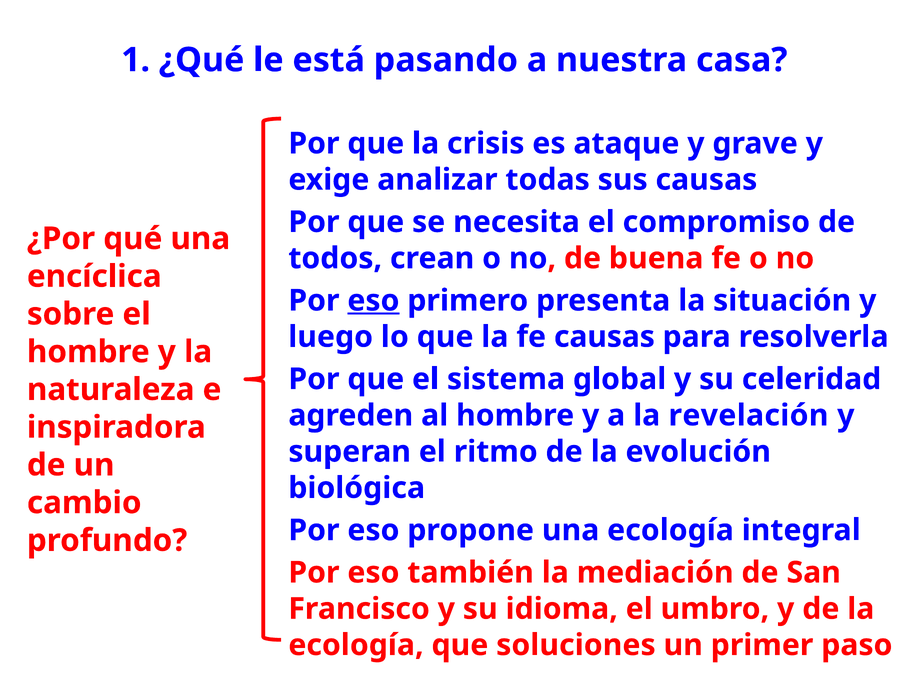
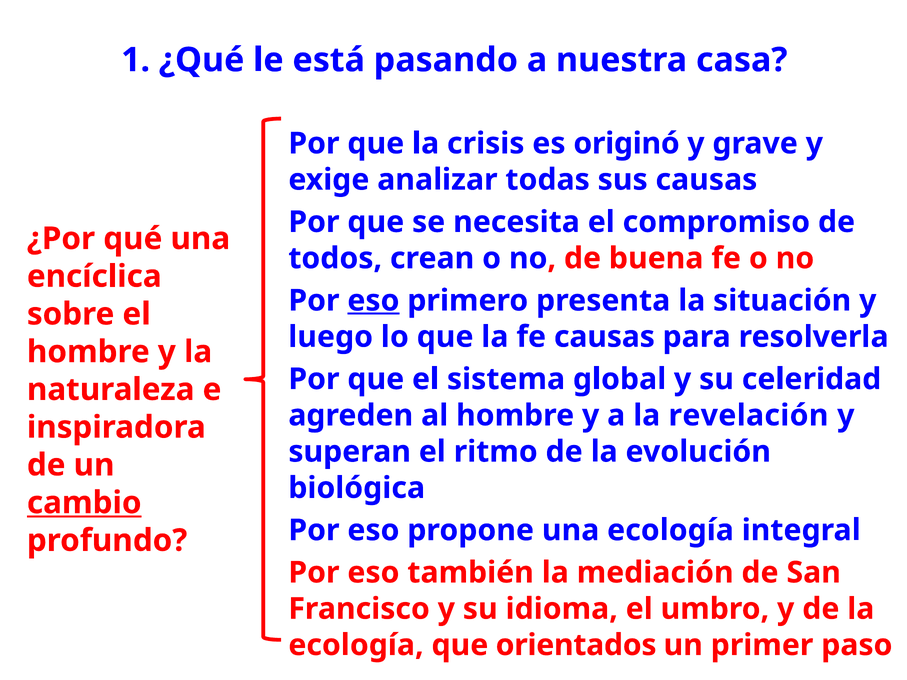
ataque: ataque -> originó (627, 143)
cambio underline: none -> present (84, 503)
soluciones: soluciones -> orientados (576, 645)
